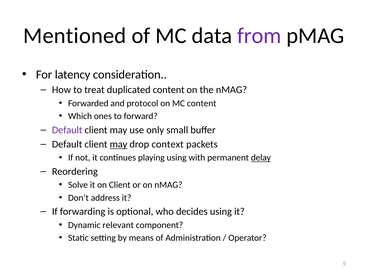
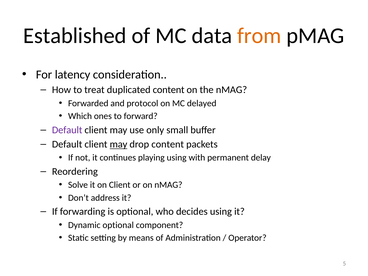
Mentioned: Mentioned -> Established (75, 36)
from colour: purple -> orange (259, 36)
MC content: content -> delayed (202, 103)
drop context: context -> content (168, 144)
delay underline: present -> none (261, 158)
Dynamic relevant: relevant -> optional (118, 225)
